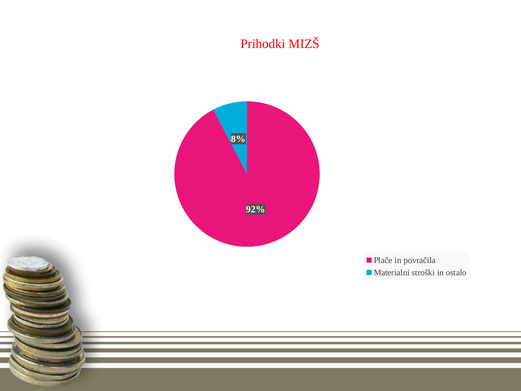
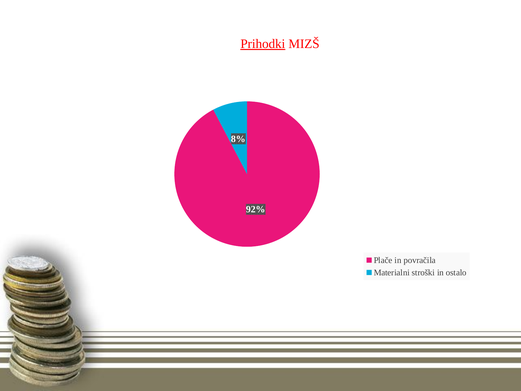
Prihodki underline: none -> present (263, 44)
